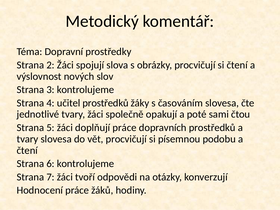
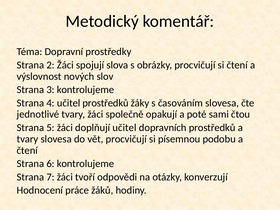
doplňují práce: práce -> učitel (124, 128)
